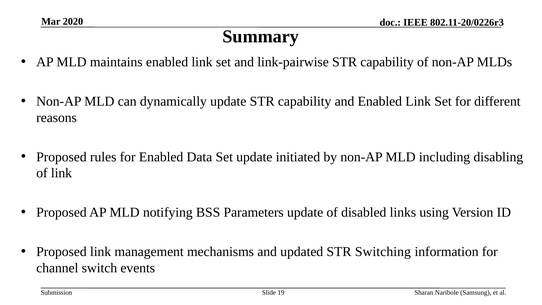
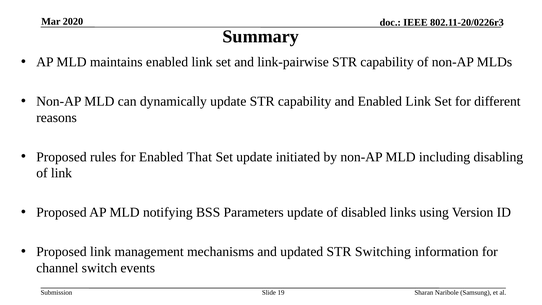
Data: Data -> That (199, 157)
